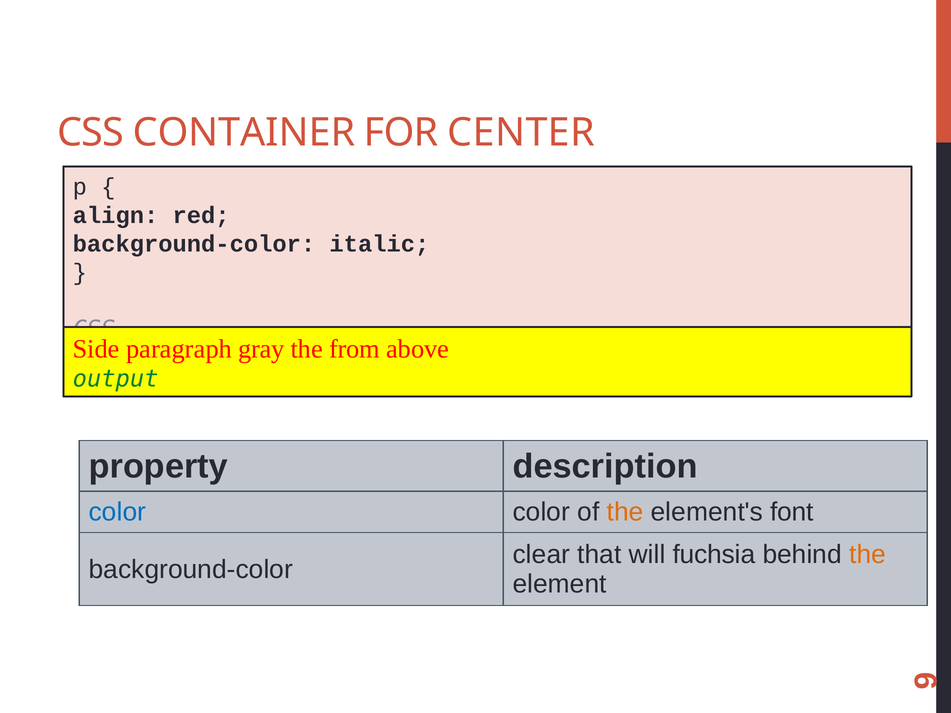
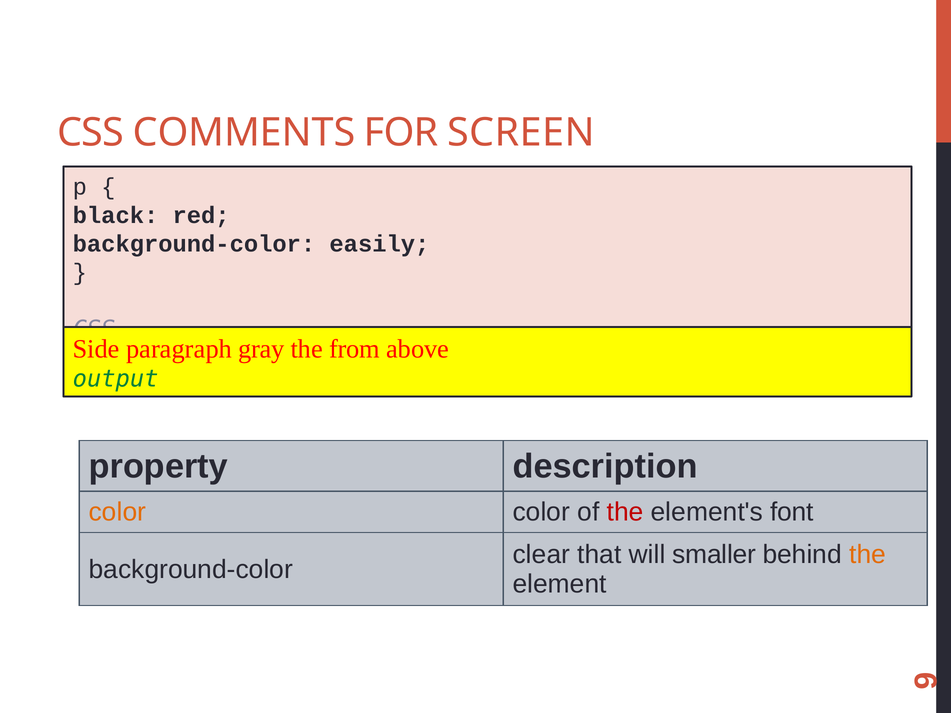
CONTAINER: CONTAINER -> COMMENTS (244, 133)
CENTER: CENTER -> SCREEN (521, 133)
align: align -> black (116, 216)
italic: italic -> easily (379, 244)
color colour: blue -> orange (117, 512)
the colour: orange -> red (625, 512)
fuchsia: fuchsia -> smaller (714, 555)
